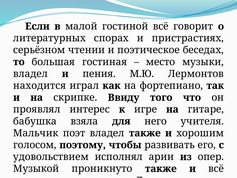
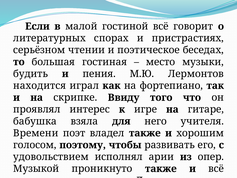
владел: владел -> будить (30, 74)
Мальчик: Мальчик -> Времени (36, 133)
